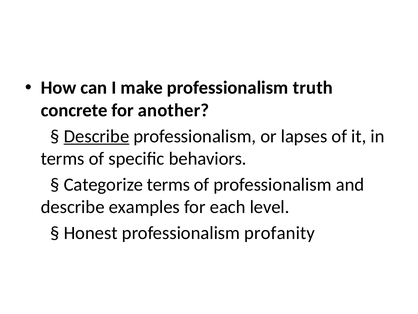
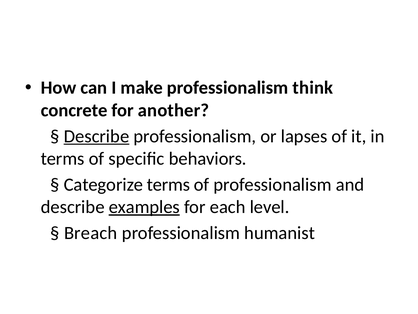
truth: truth -> think (313, 88)
examples underline: none -> present (144, 207)
Honest: Honest -> Breach (91, 233)
profanity: profanity -> humanist (280, 233)
